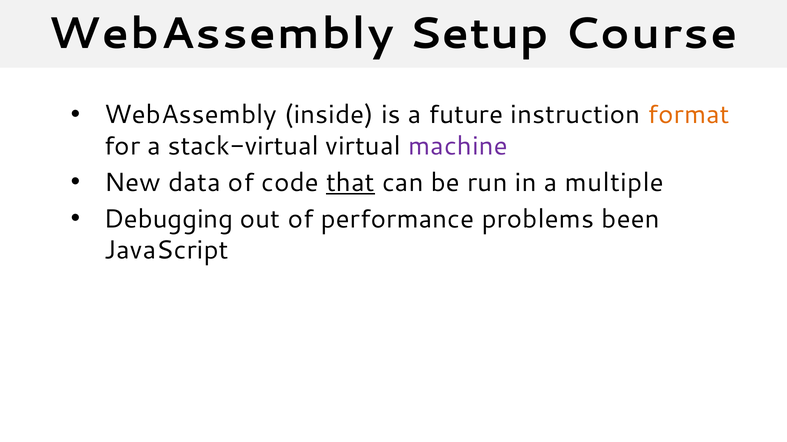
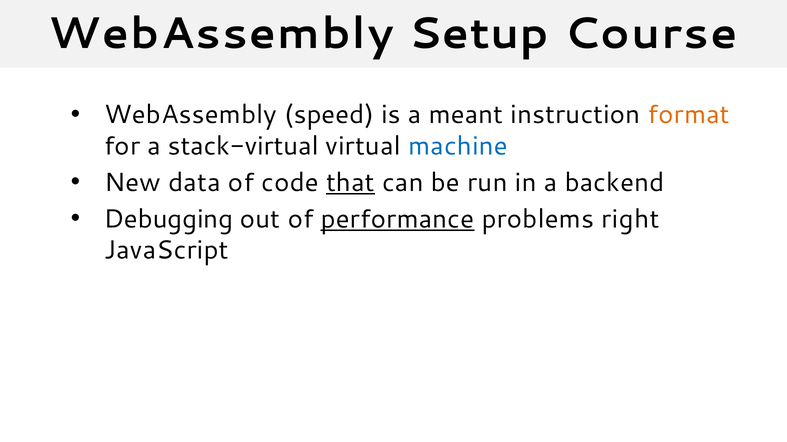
inside: inside -> speed (329, 115)
future: future -> meant (466, 115)
machine colour: purple -> blue (458, 146)
multiple: multiple -> backend (615, 183)
performance underline: none -> present (398, 219)
been: been -> right (630, 219)
